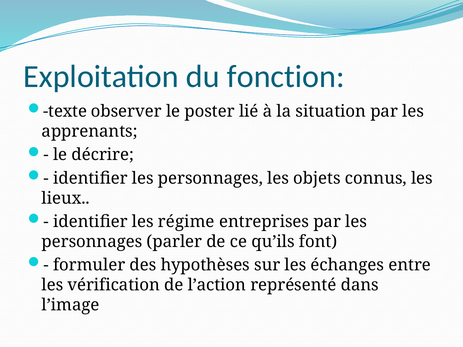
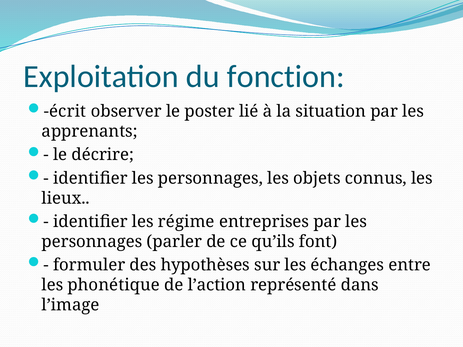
texte: texte -> écrit (65, 111)
vérification: vérification -> phonétique (114, 285)
